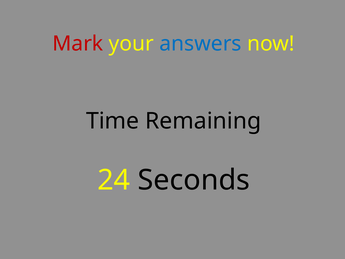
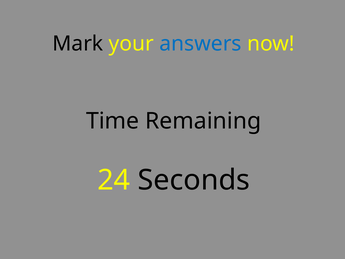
Mark colour: red -> black (78, 44)
